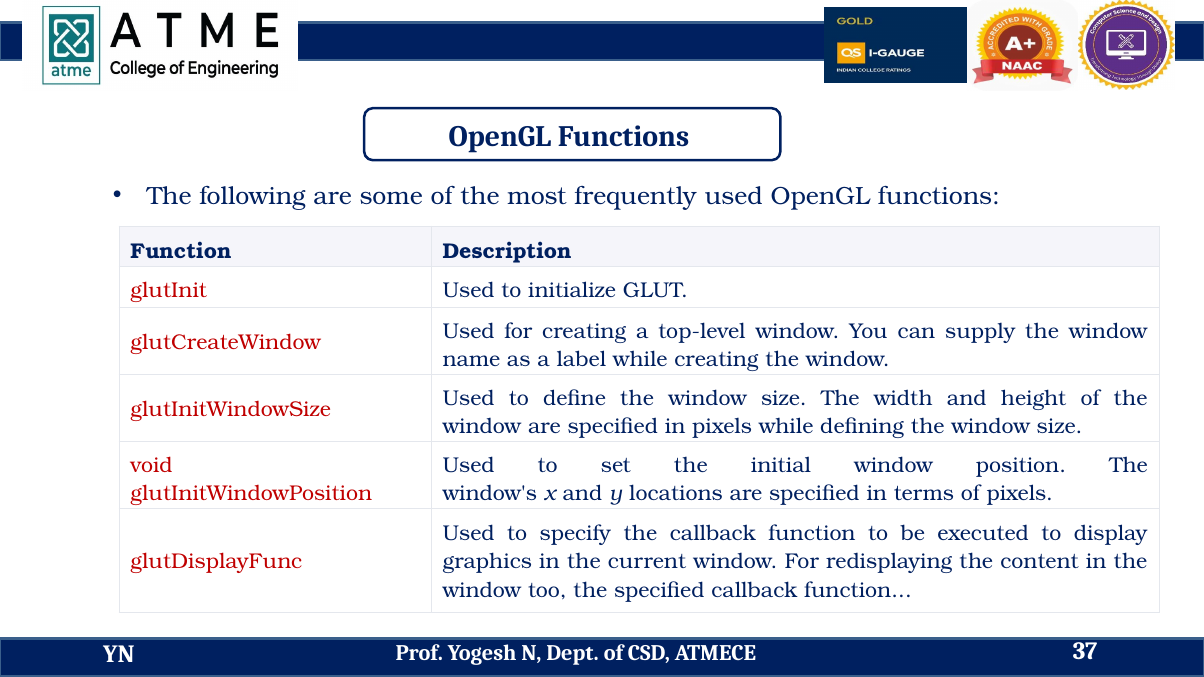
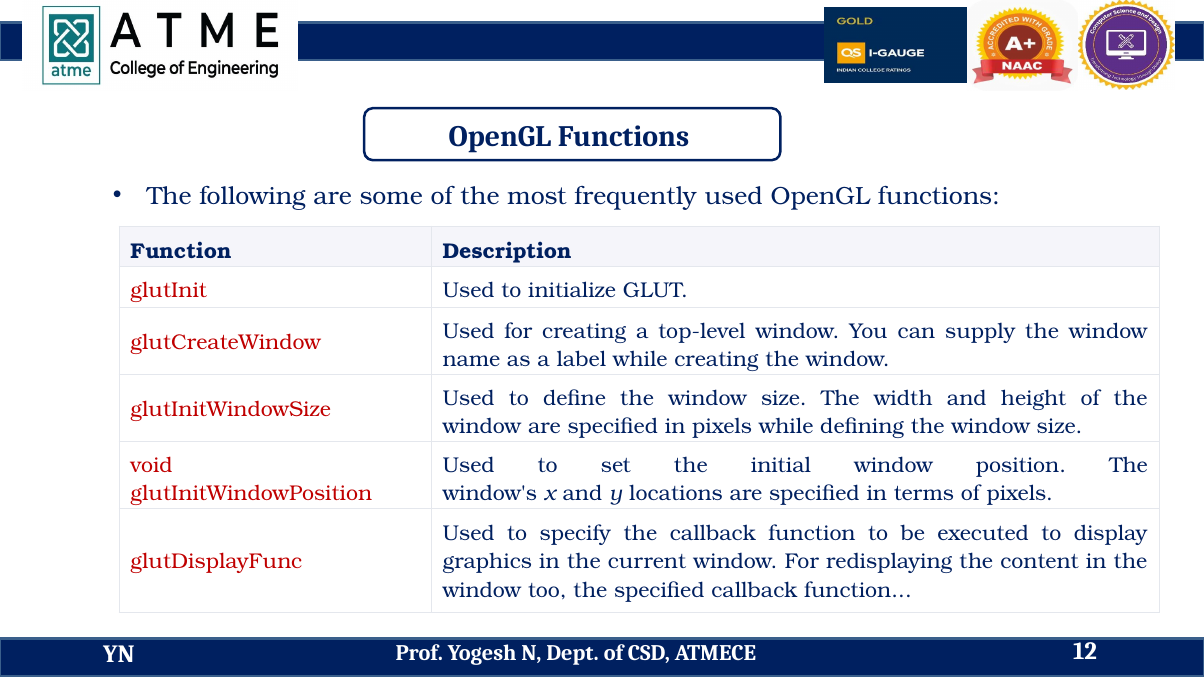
37: 37 -> 12 (1085, 652)
